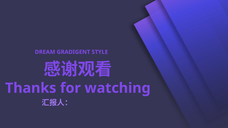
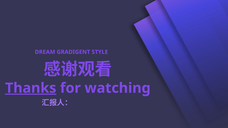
Thanks underline: none -> present (31, 88)
